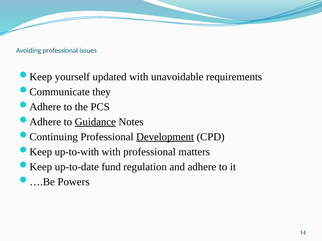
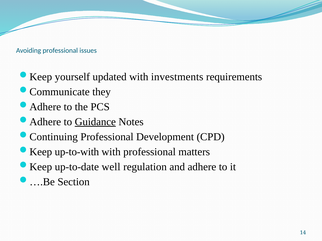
unavoidable: unavoidable -> investments (177, 77)
Development underline: present -> none (165, 137)
fund: fund -> well (111, 167)
Powers: Powers -> Section (74, 182)
